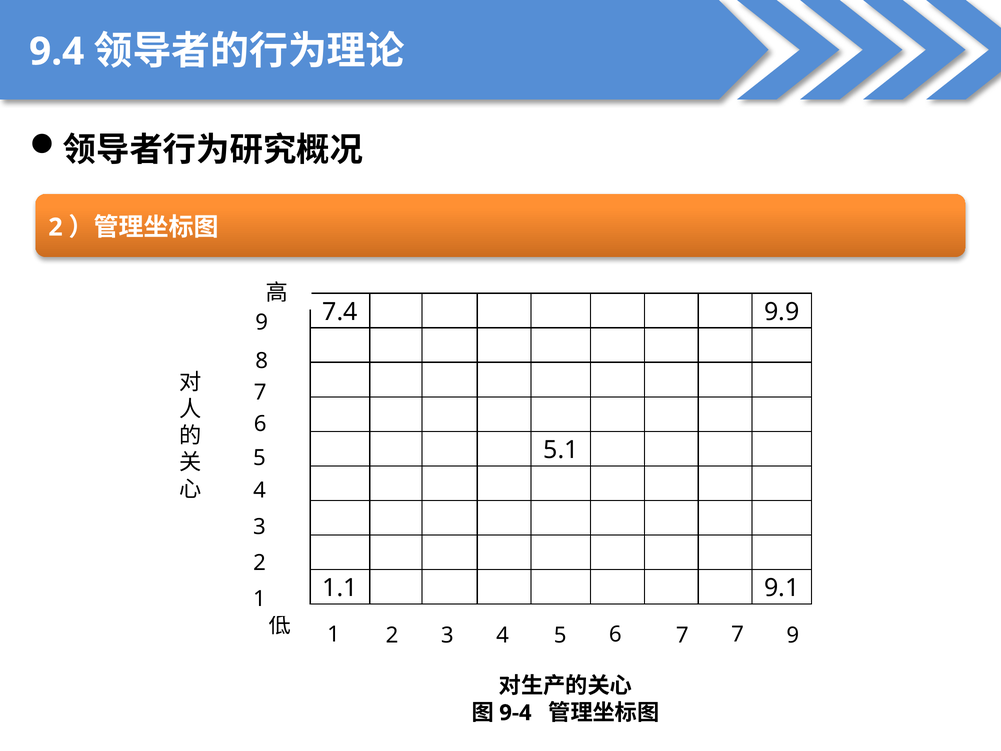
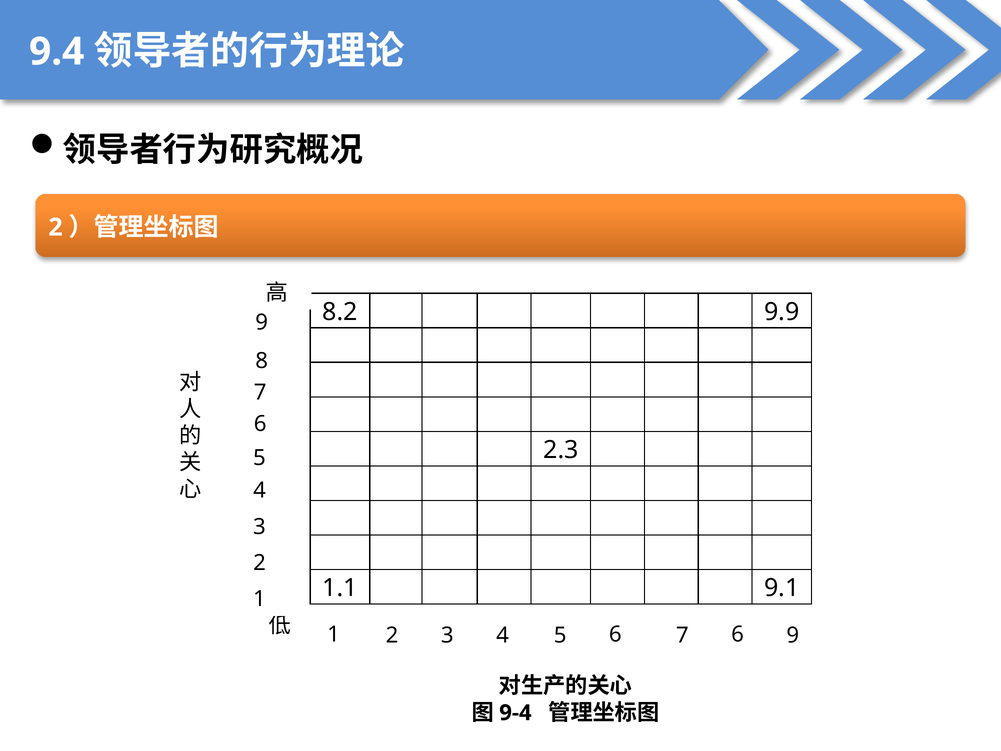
7.4: 7.4 -> 8.2 (340, 312)
5.1: 5.1 -> 2.3 (561, 450)
6 7: 7 -> 6 (738, 634)
